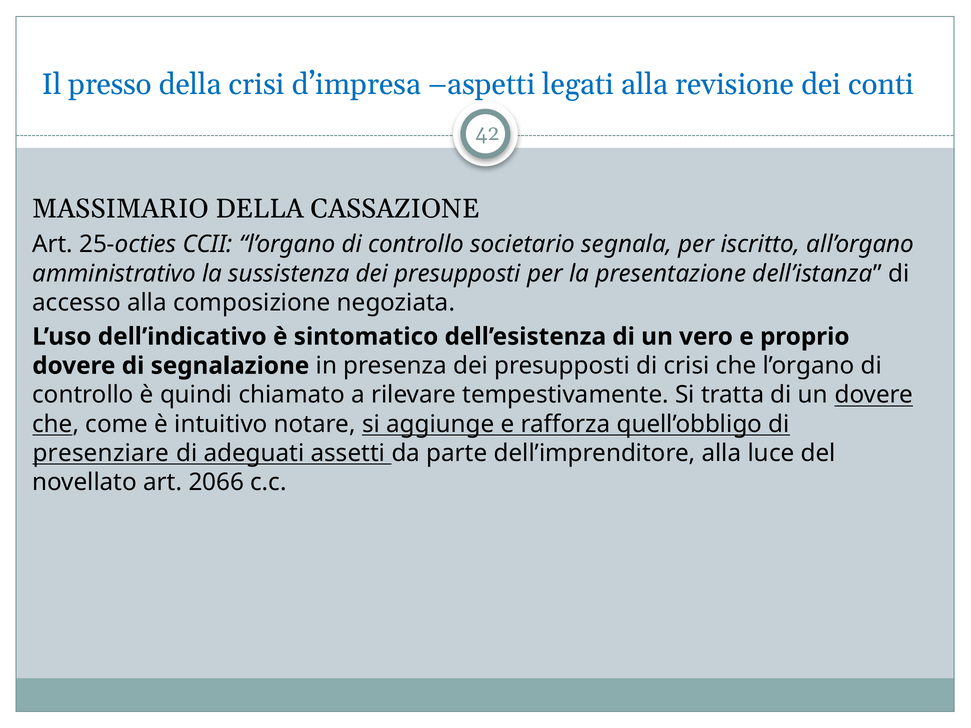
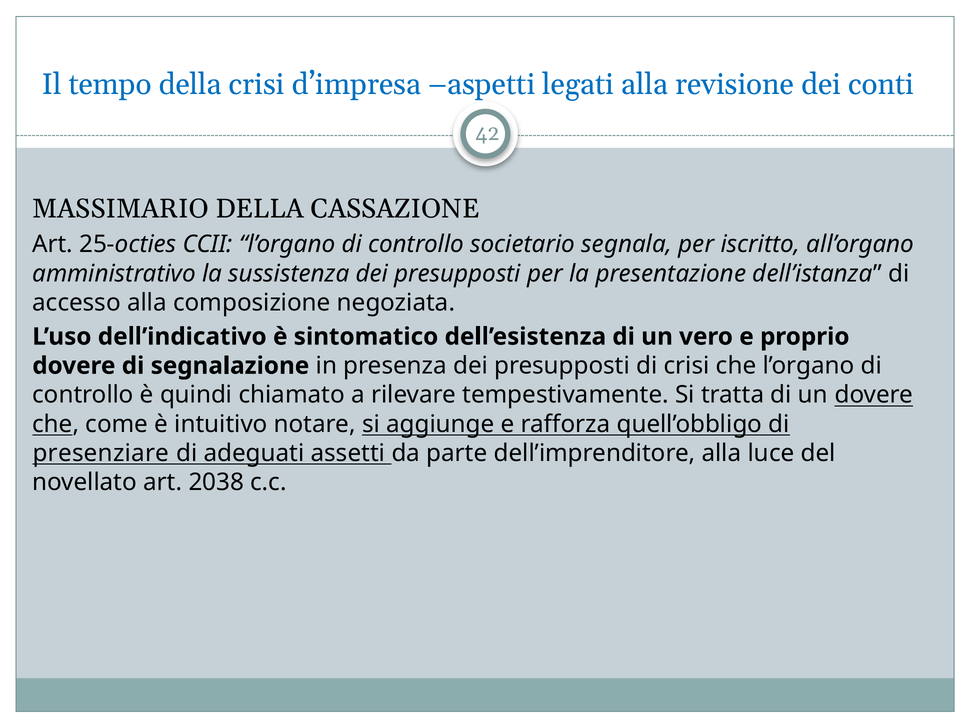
presso: presso -> tempo (110, 84)
2066: 2066 -> 2038 (216, 482)
